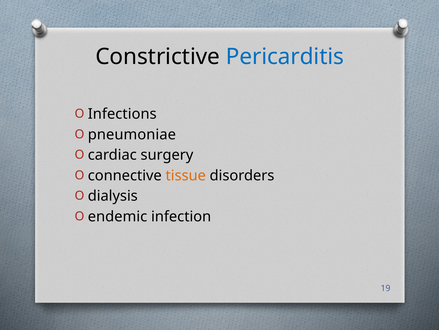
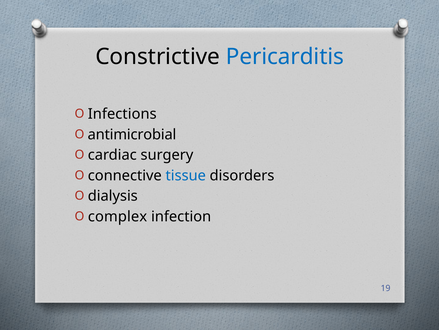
pneumoniae: pneumoniae -> antimicrobial (132, 134)
tissue colour: orange -> blue (186, 175)
endemic: endemic -> complex (117, 216)
